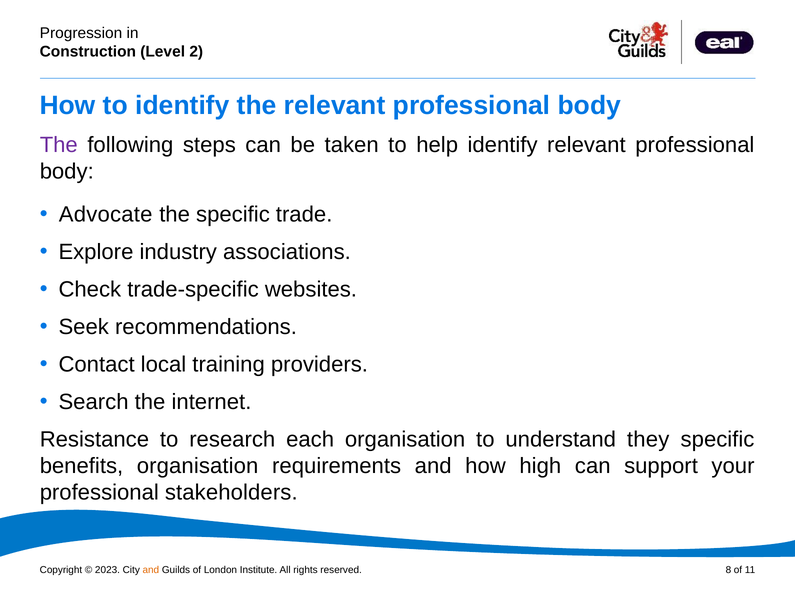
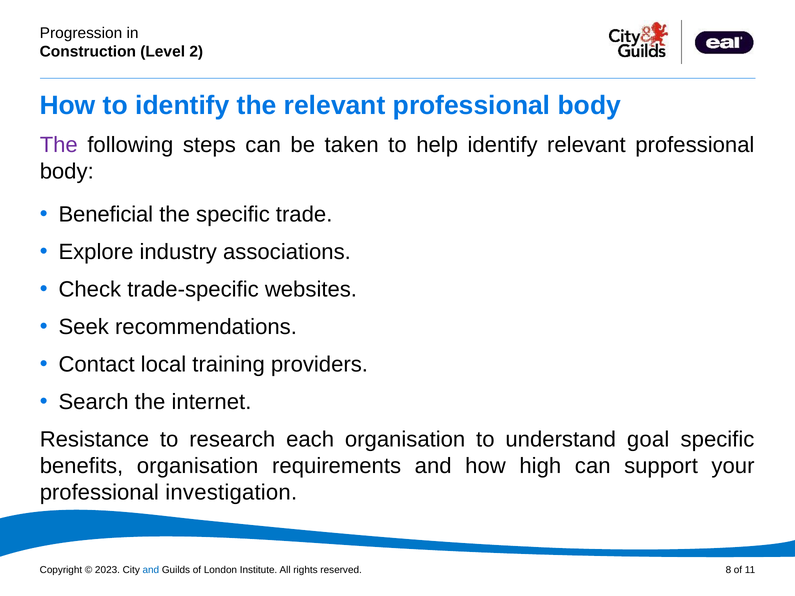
Advocate: Advocate -> Beneficial (106, 215)
they: they -> goal (648, 440)
stakeholders: stakeholders -> investigation (231, 493)
and colour: orange -> blue (151, 570)
